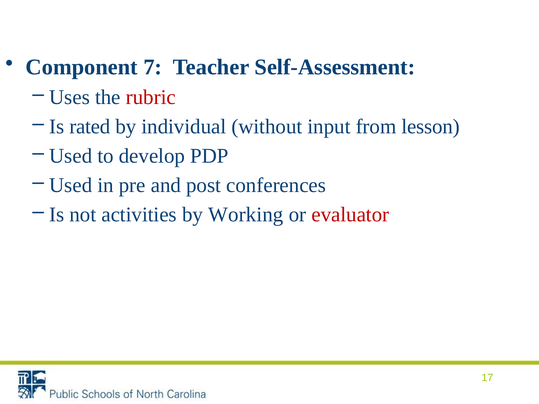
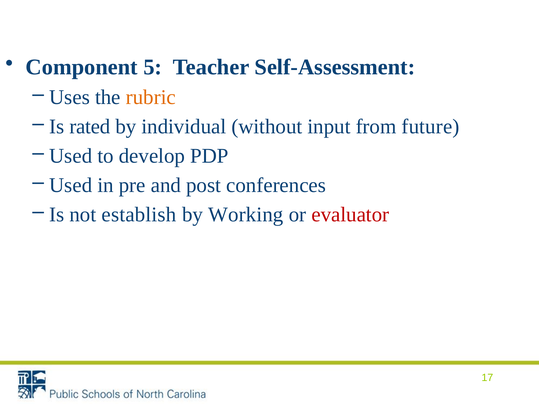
7: 7 -> 5 (153, 67)
rubric colour: red -> orange (151, 97)
lesson: lesson -> future (430, 127)
activities: activities -> establish (139, 215)
